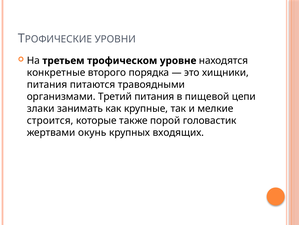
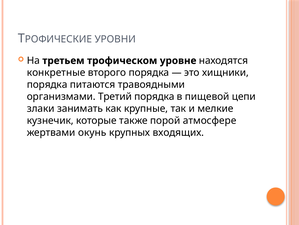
питания: питания -> порядка (47, 84)
Третий питания: питания -> порядка (154, 96)
строится: строится -> кузнечик (50, 120)
головастик: головастик -> атмосфере (210, 120)
